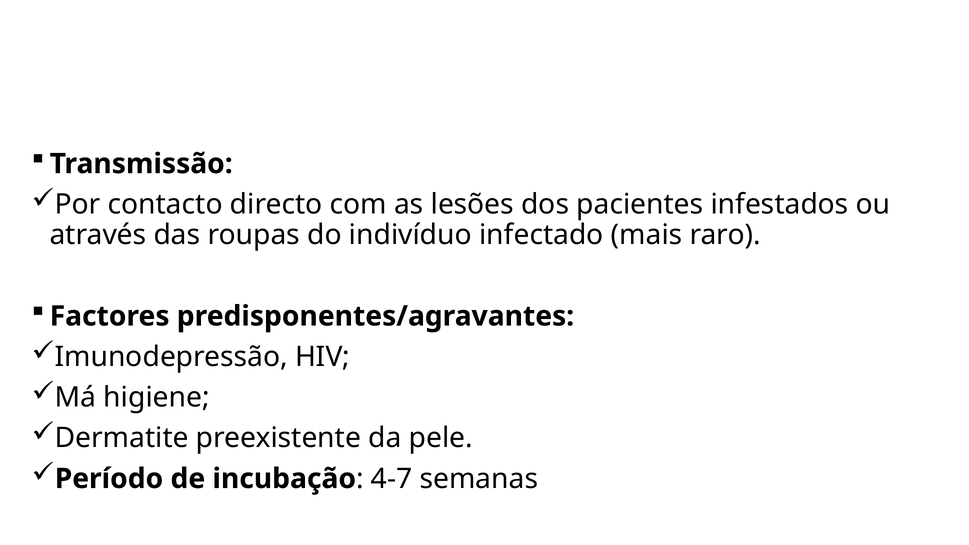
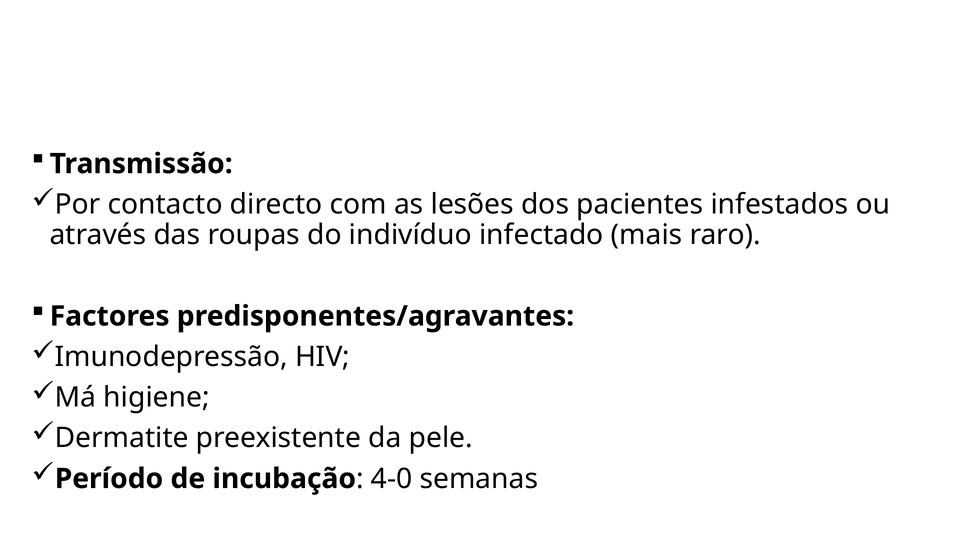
4-7: 4-7 -> 4-0 (392, 479)
